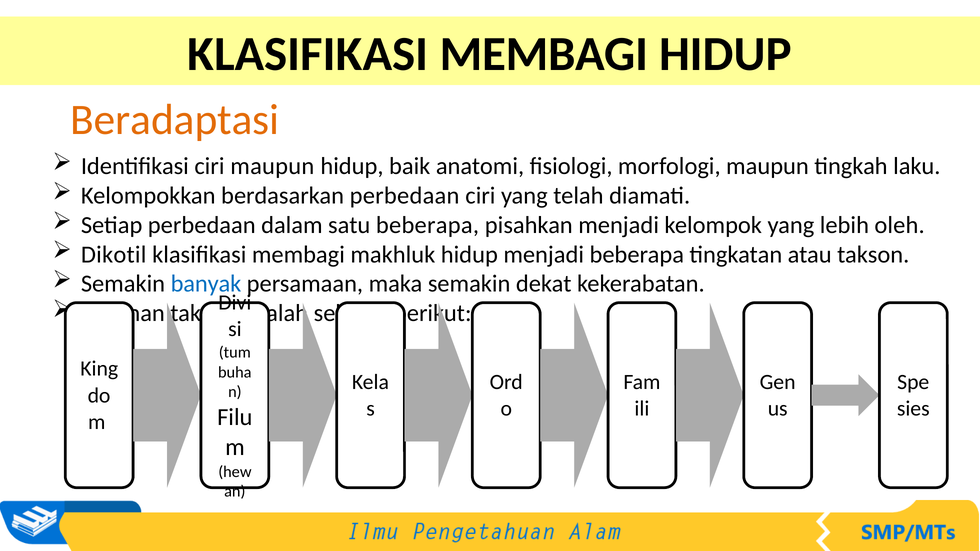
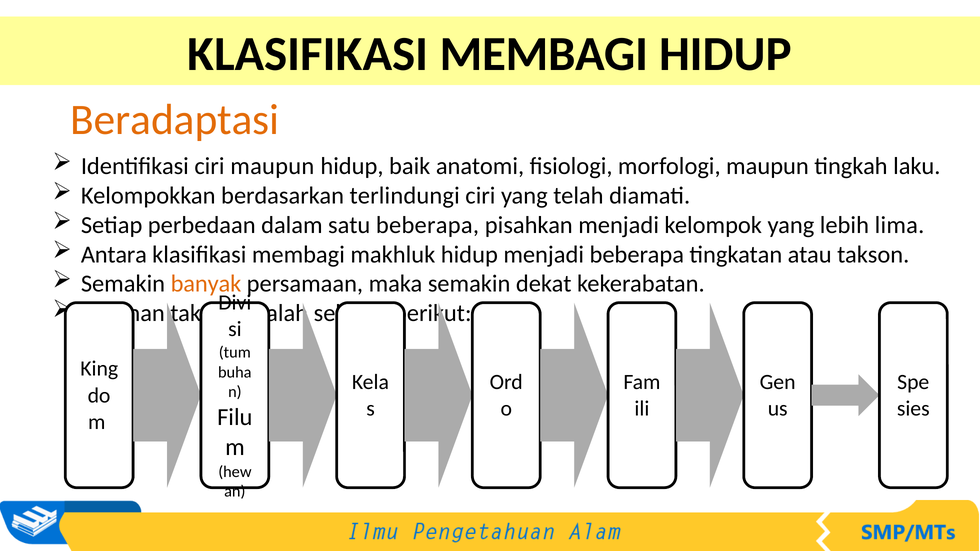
berdasarkan perbedaan: perbedaan -> terlindungi (405, 196)
oleh: oleh -> lima (900, 225)
Dikotil: Dikotil -> Antara (114, 255)
banyak colour: blue -> orange (206, 284)
